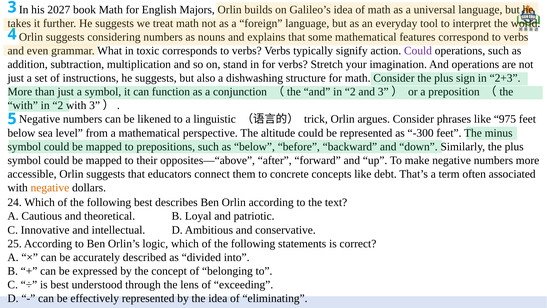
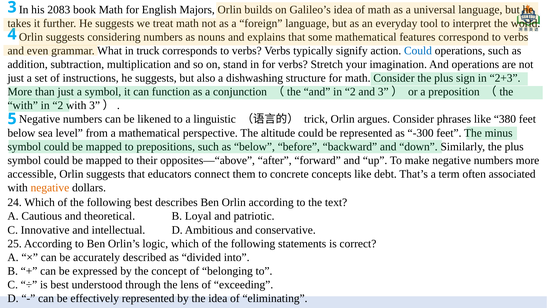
2027: 2027 -> 2083 (59, 10)
toxic: toxic -> truck (148, 51)
Could colour: purple -> blue (418, 51)
975: 975 -> 380 (505, 119)
